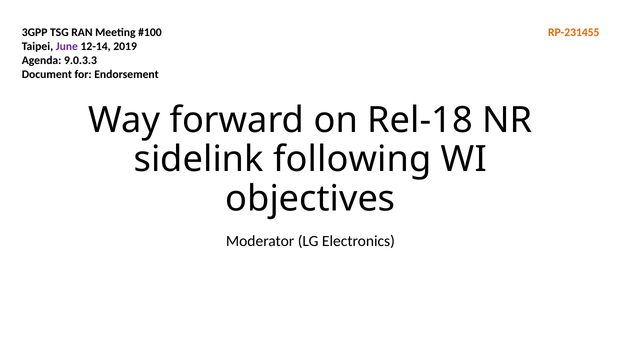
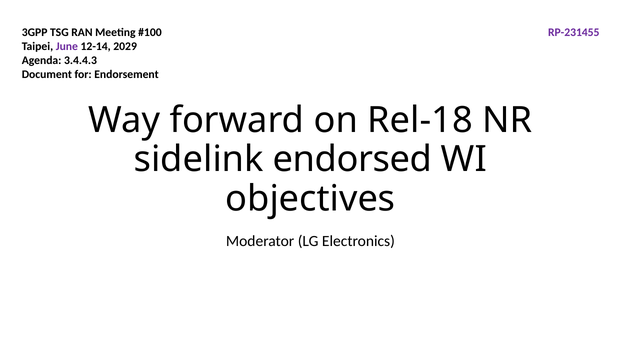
RP-231455 colour: orange -> purple (574, 33)
2019: 2019 -> 2029 (125, 47)
9.0.3.3: 9.0.3.3 -> 3.4.4.3 (81, 60)
following: following -> endorsed (352, 160)
